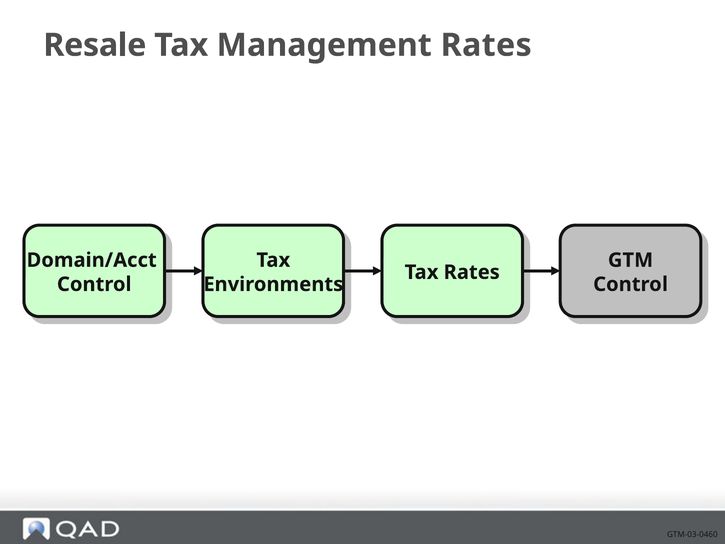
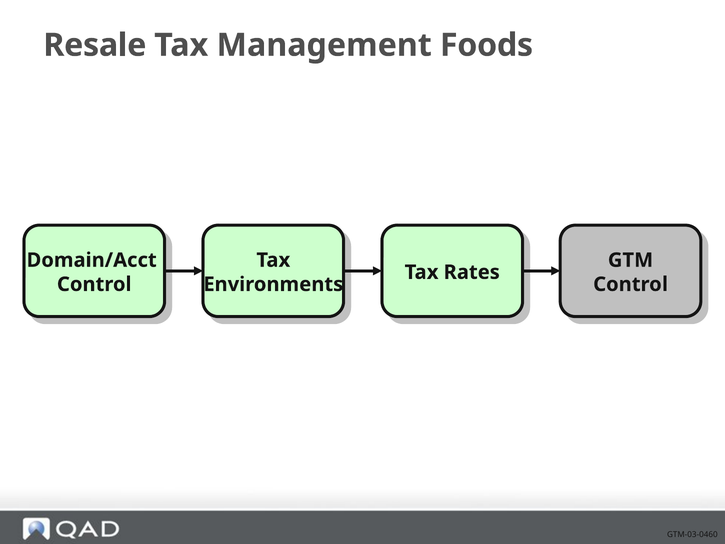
Management Rates: Rates -> Foods (486, 45)
